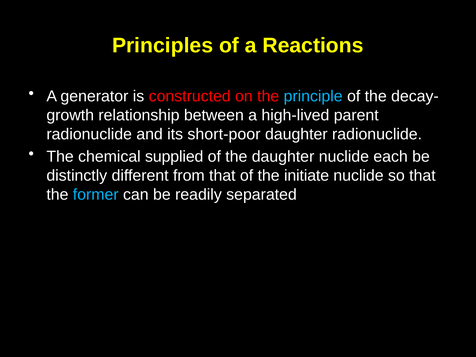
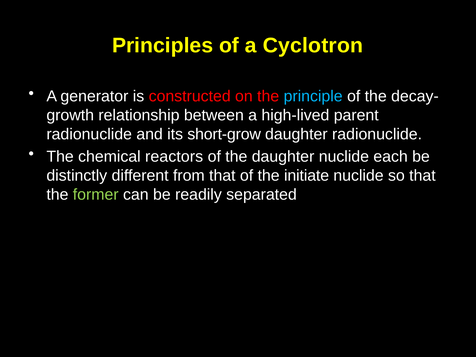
Reactions: Reactions -> Cyclotron (313, 46)
short-poor: short-poor -> short-grow (224, 134)
supplied: supplied -> reactors (174, 157)
former colour: light blue -> light green (96, 195)
